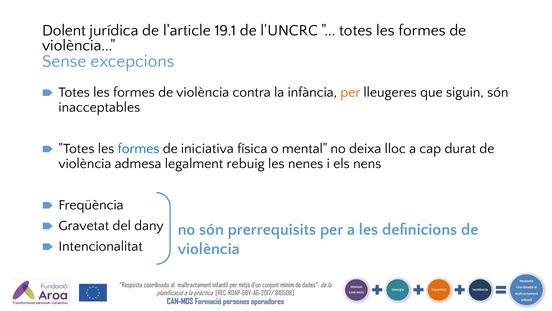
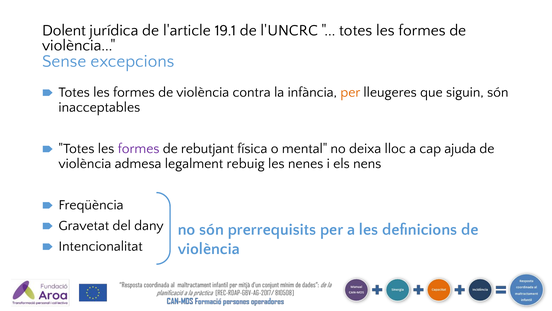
formes colour: blue -> purple (139, 148)
iniciativa: iniciativa -> rebutjant (207, 148)
durat: durat -> ajuda (460, 148)
